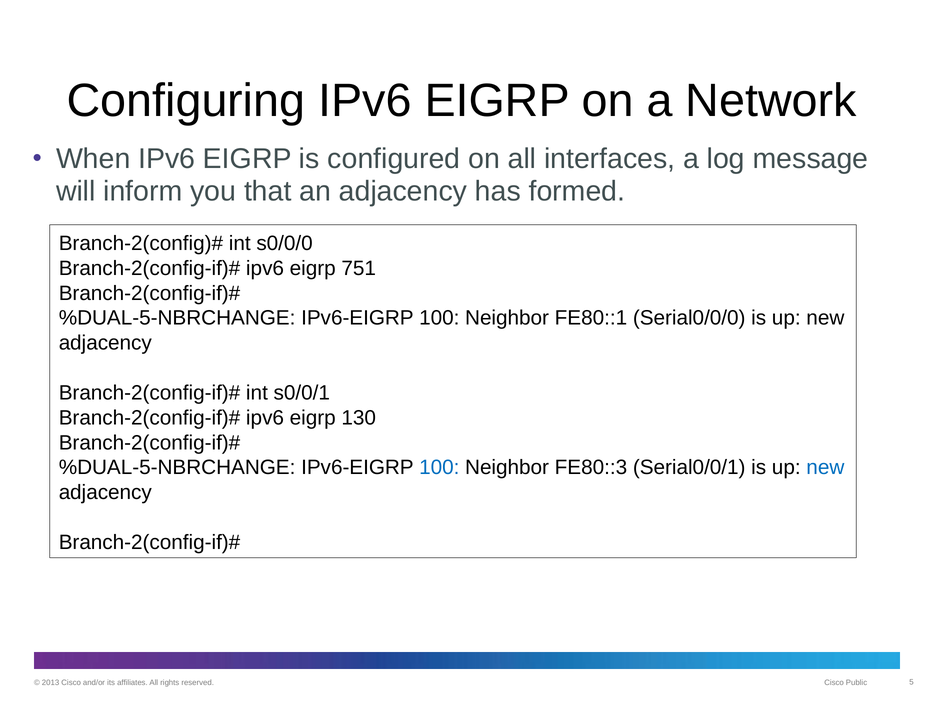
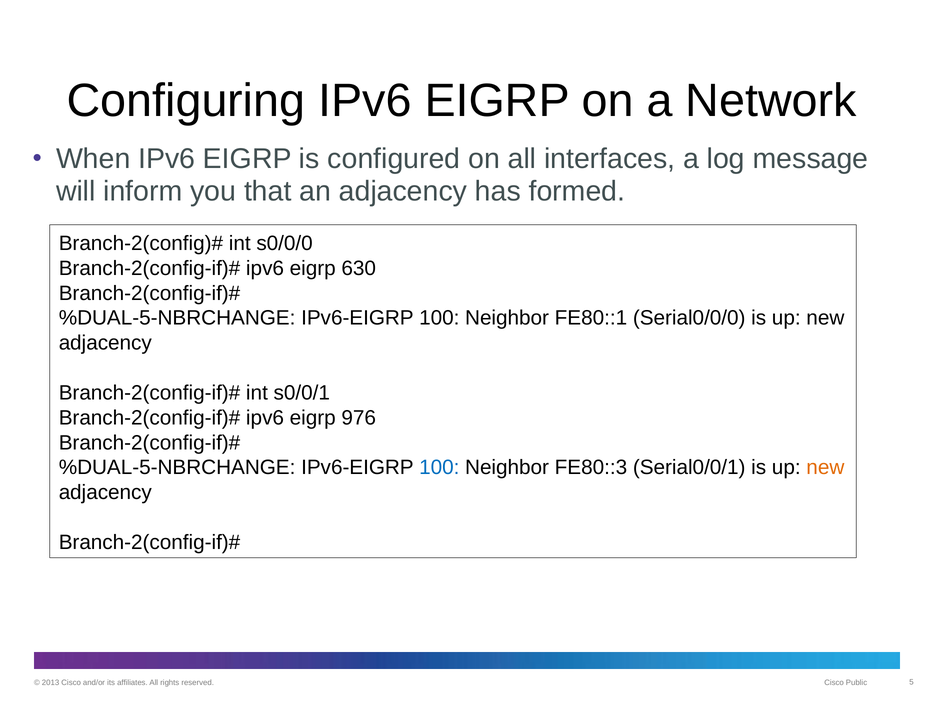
751: 751 -> 630 (359, 268)
130: 130 -> 976 (359, 417)
new colour: blue -> orange (825, 467)
